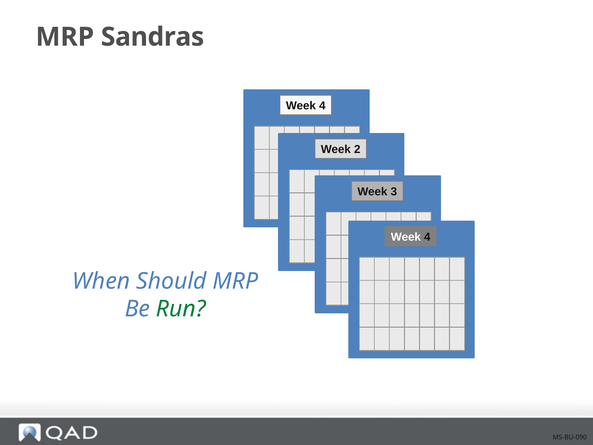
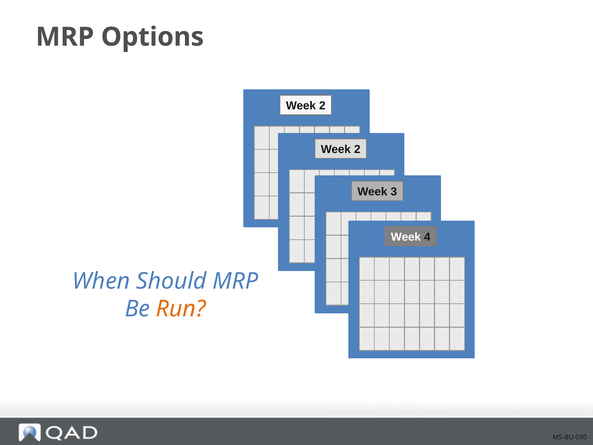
Sandras: Sandras -> Options (152, 37)
4: 4 -> 2 (322, 106)
Run colour: green -> orange (181, 309)
